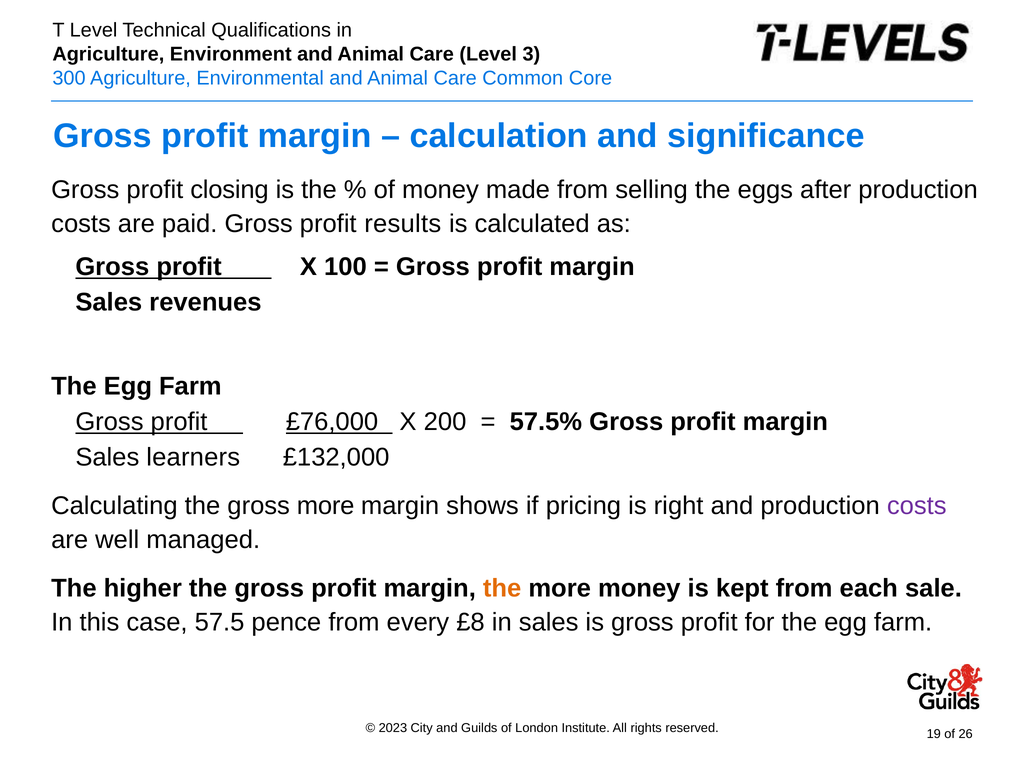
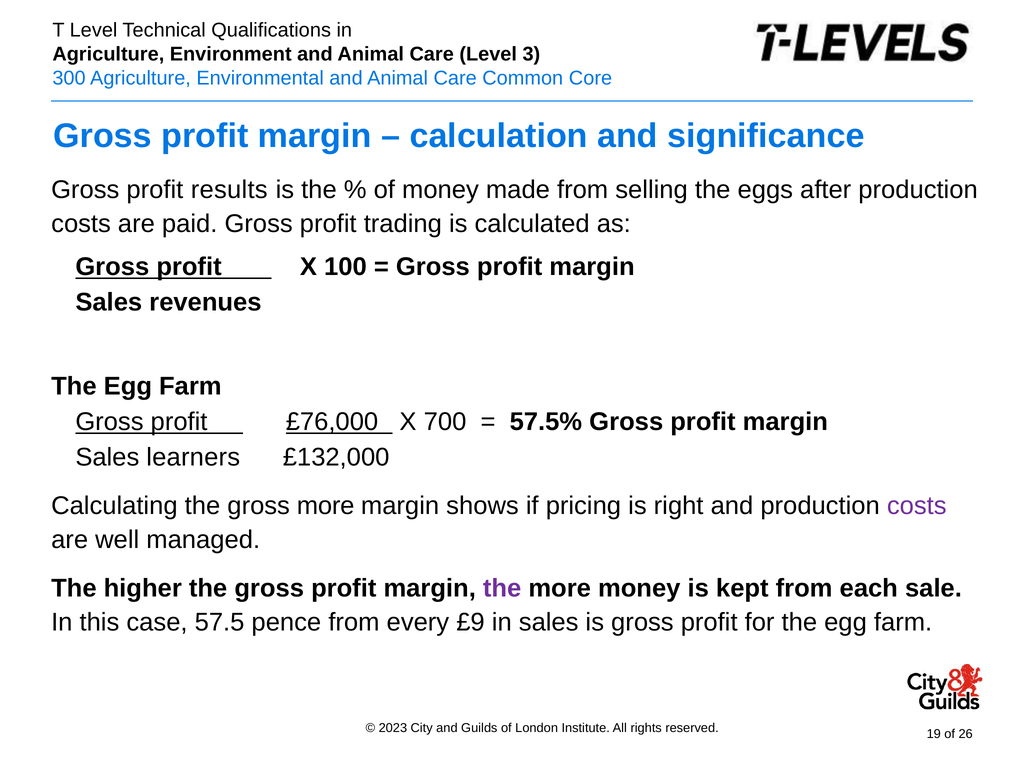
closing: closing -> results (229, 190)
results: results -> trading (403, 224)
200: 200 -> 700 (445, 422)
the colour: orange -> purple (502, 588)
£8: £8 -> £9 (470, 622)
